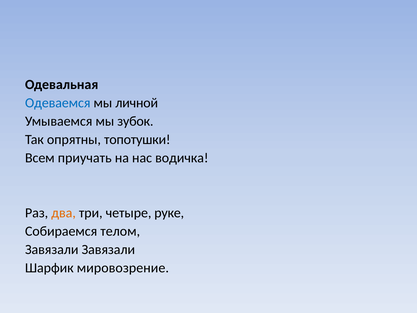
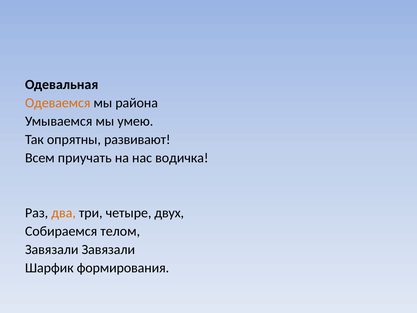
Одеваемся colour: blue -> orange (58, 103)
личной: личной -> района (137, 103)
зубок: зубок -> умею (135, 121)
топотушки: топотушки -> развивают (137, 139)
руке: руке -> двух (169, 213)
мировозрение: мировозрение -> формирования (123, 268)
